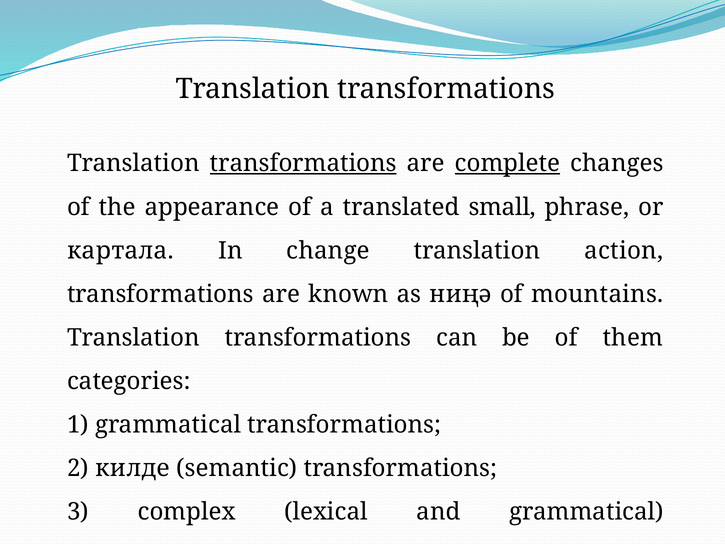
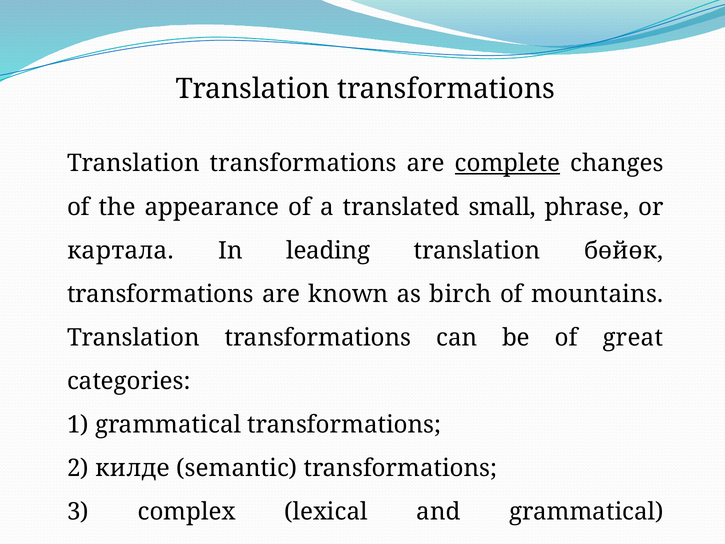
transformations underline: present -> none (303, 163)
change: change -> leading (328, 250)
action: action -> бөйөк (624, 250)
ниңә: ниңә -> birch (461, 294)
them: them -> great (633, 337)
